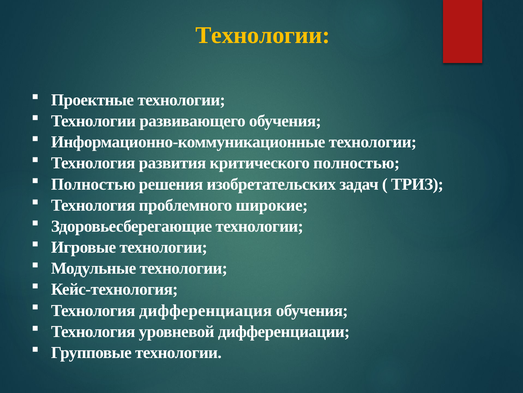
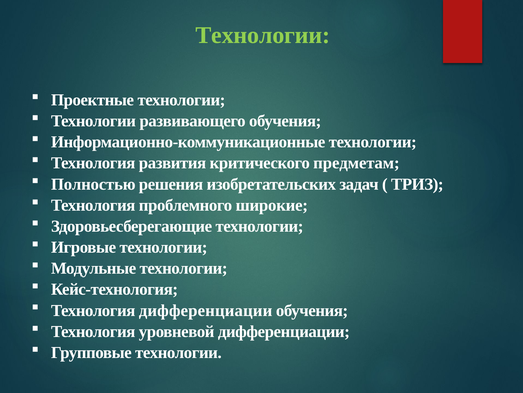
Технологии colour: yellow -> light green (263, 35)
критического полностью: полностью -> предметам (356, 163)
Технология дифференциация: дифференциация -> дифференциации (206, 310)
